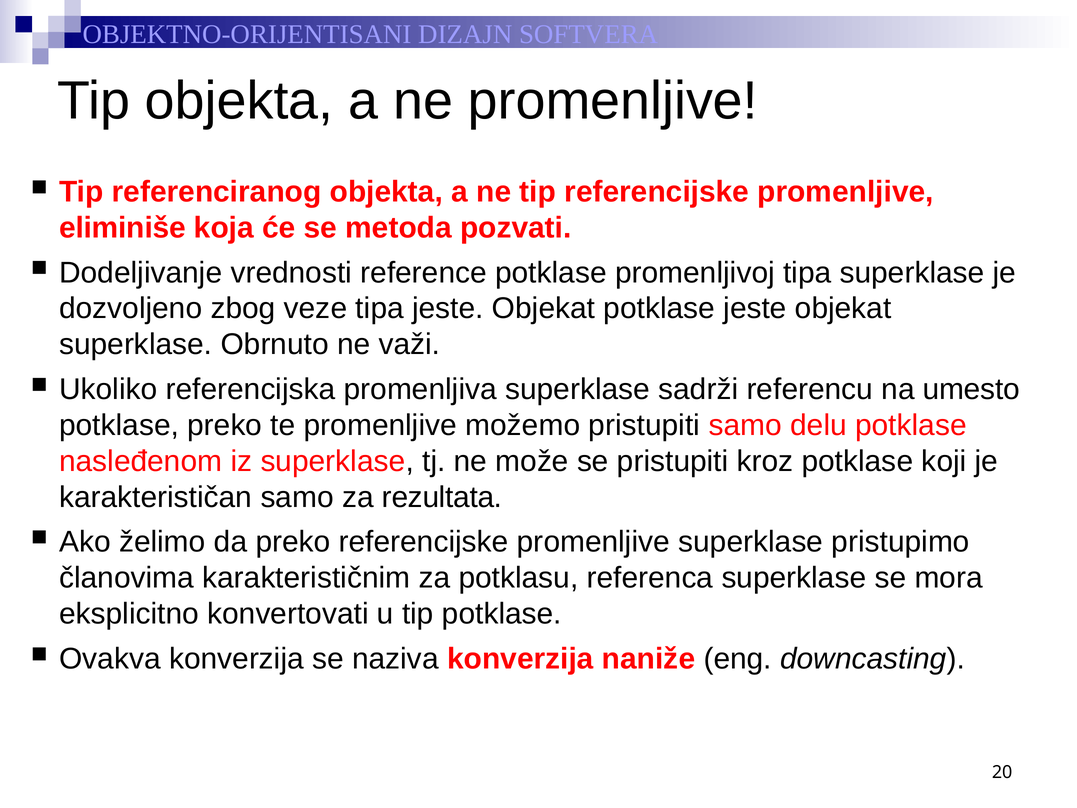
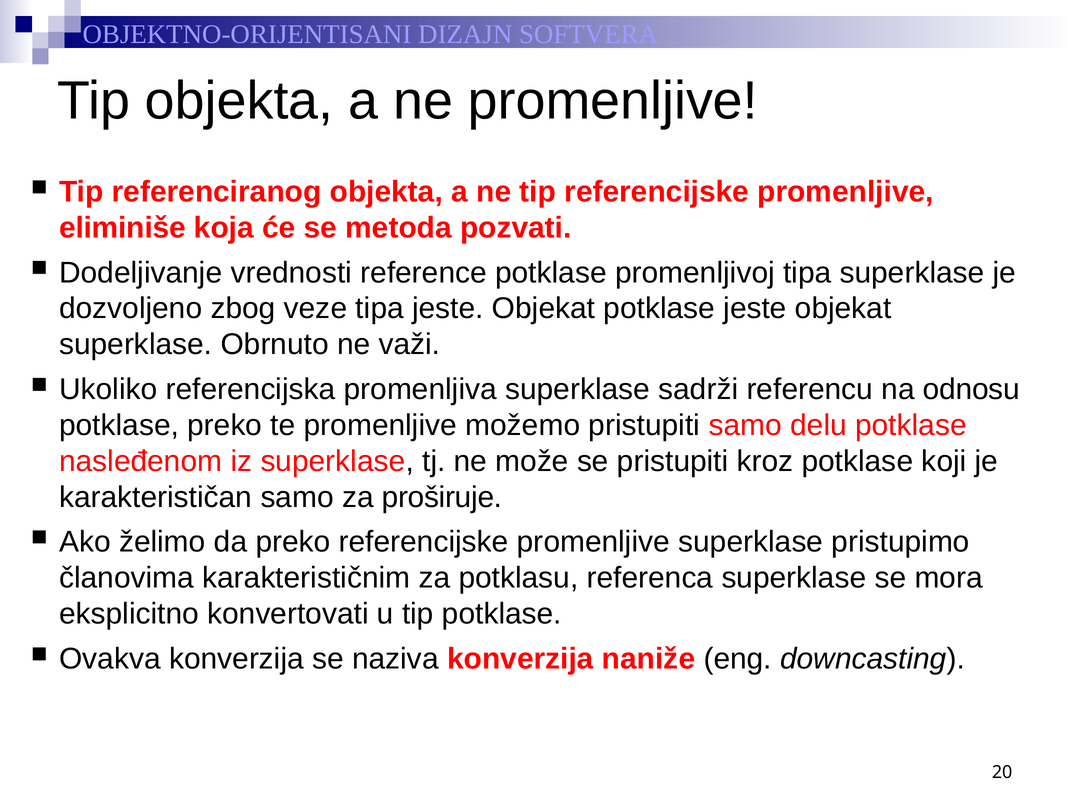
umesto: umesto -> odnosu (971, 389)
rezultata: rezultata -> proširuje (442, 497)
